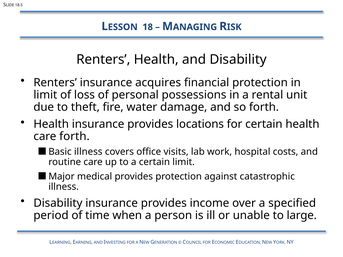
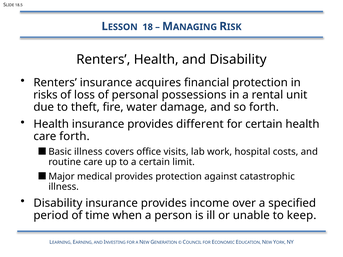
limit: limit -> risks (45, 95)
locations: locations -> different (200, 124)
large: large -> keep (302, 216)
